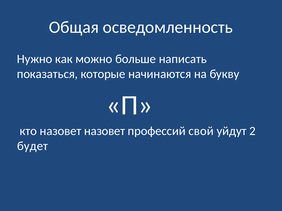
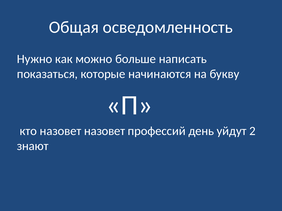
свой: свой -> день (201, 131)
будет: будет -> знают (33, 146)
